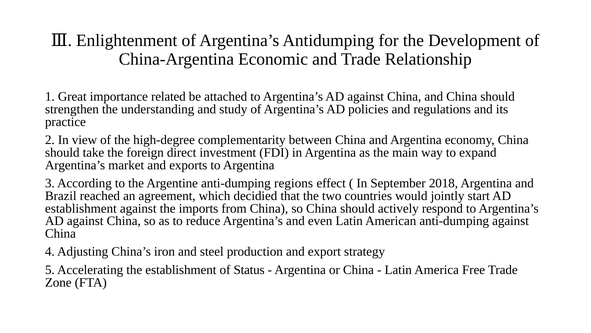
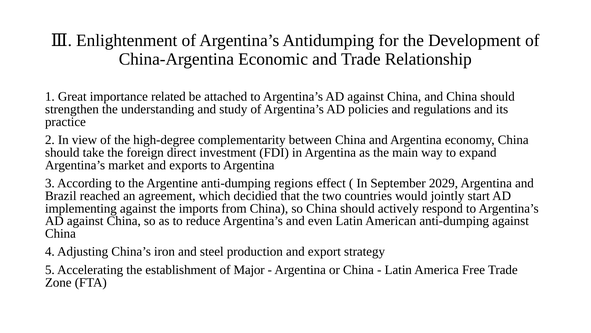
2018: 2018 -> 2029 (443, 183)
establishment: establishment -> implementing (81, 208)
Status: Status -> Major (249, 269)
